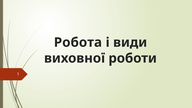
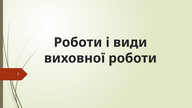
Робота: Робота -> Роботи (78, 42)
